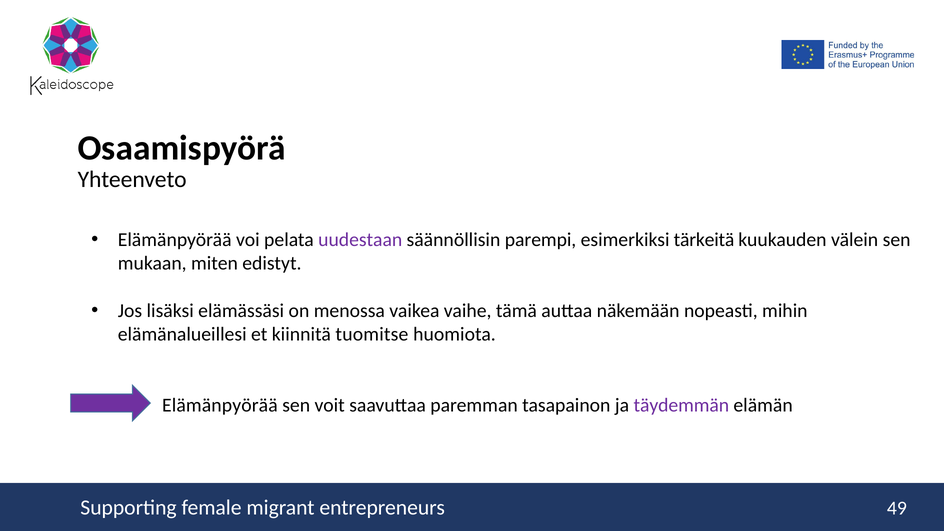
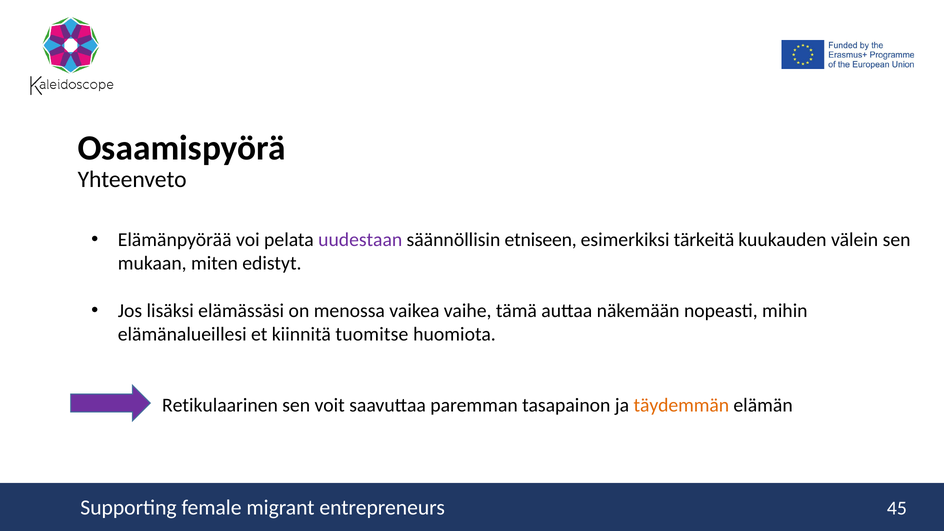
parempi: parempi -> etniseen (541, 240)
Elämänpyörää: Elämänpyörää -> Retikulaarinen (220, 405)
täydemmän colour: purple -> orange (681, 405)
49: 49 -> 45 (897, 508)
